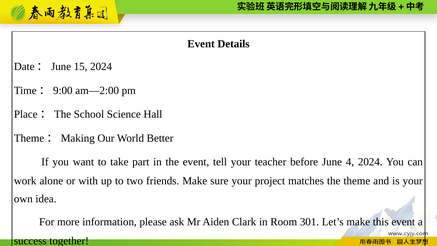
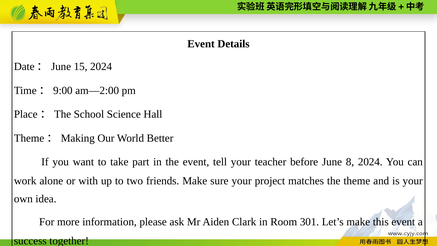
4: 4 -> 8 (350, 162)
